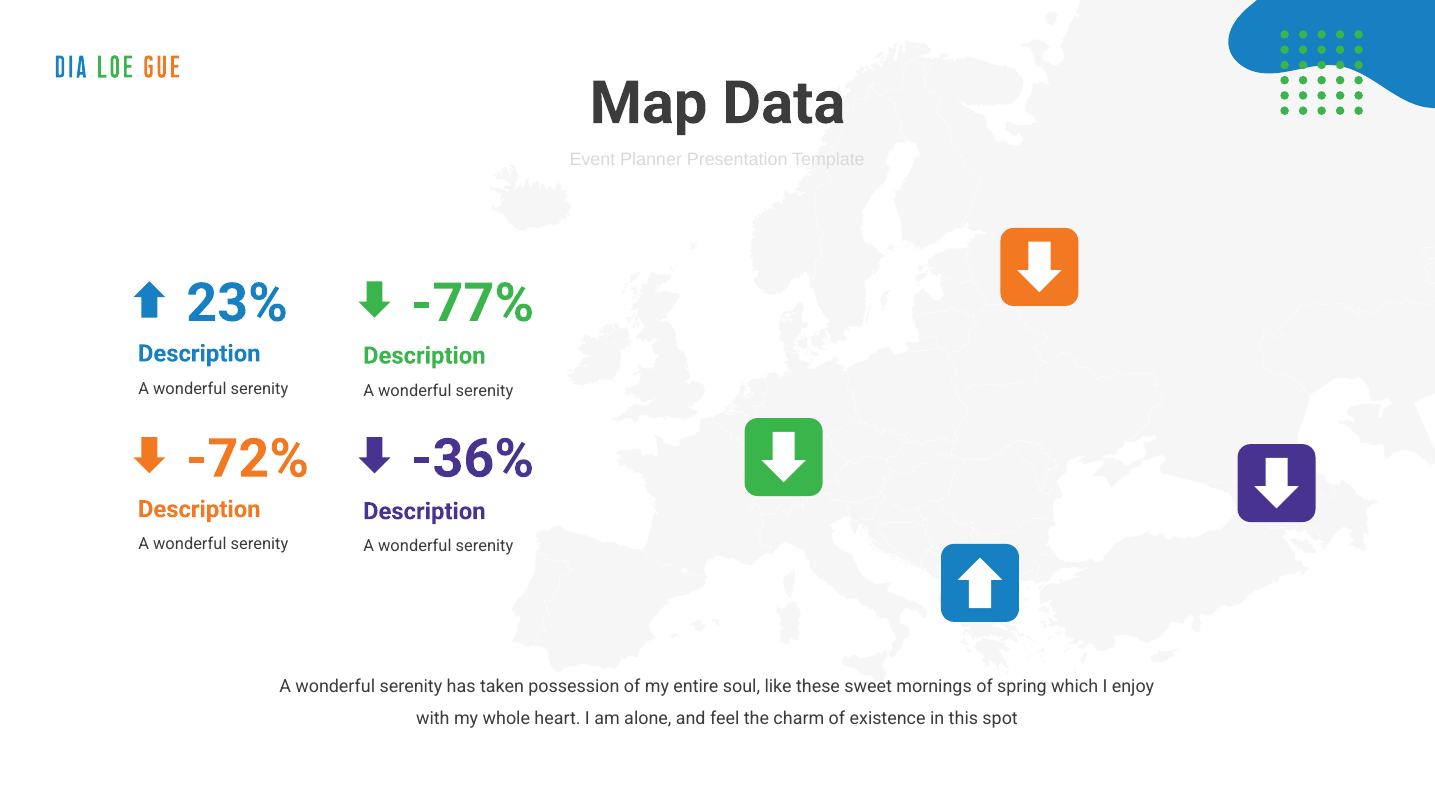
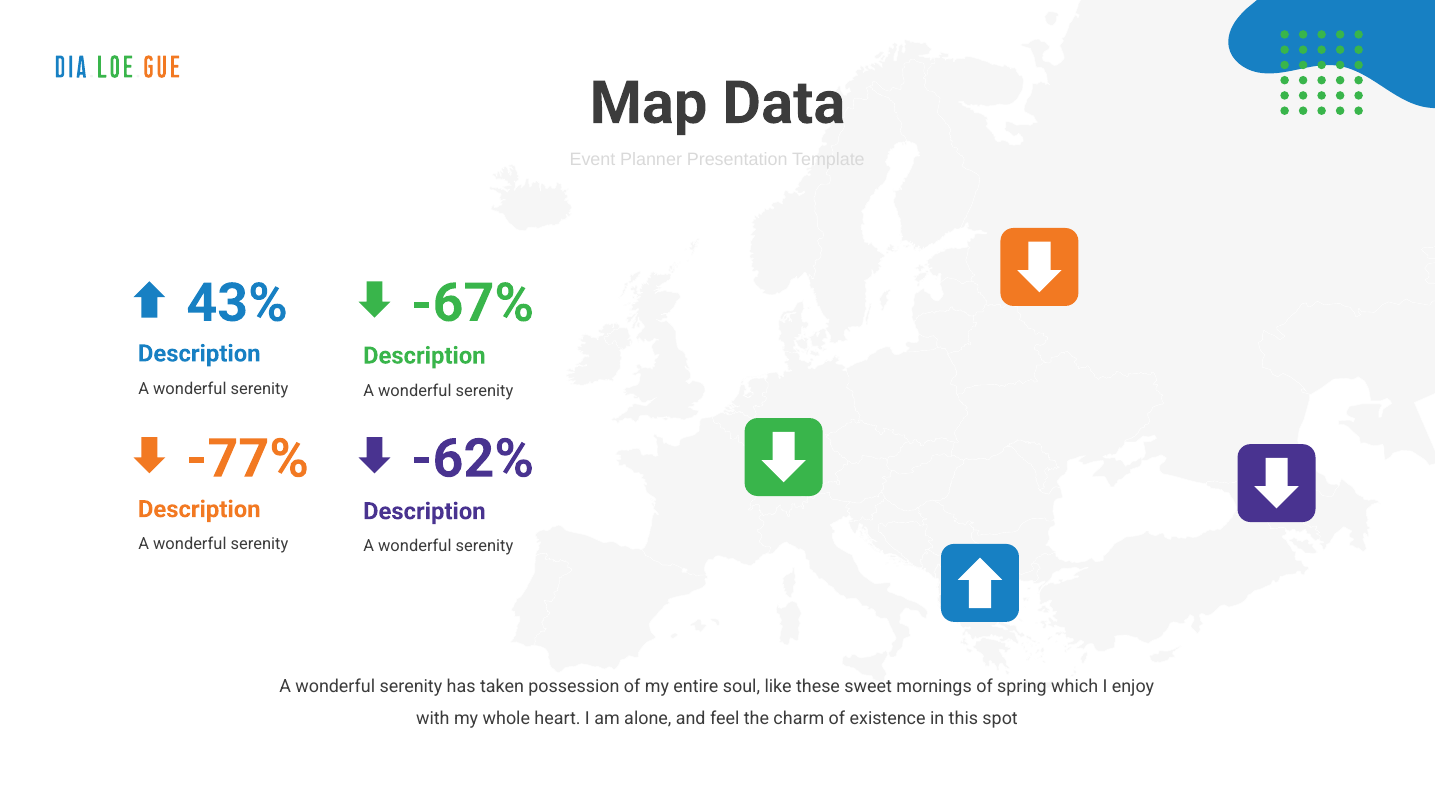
23%: 23% -> 43% (237, 303)
-77%: -77% -> -67% (473, 303)
-72%: -72% -> -77% (248, 459)
-36%: -36% -> -62% (473, 459)
